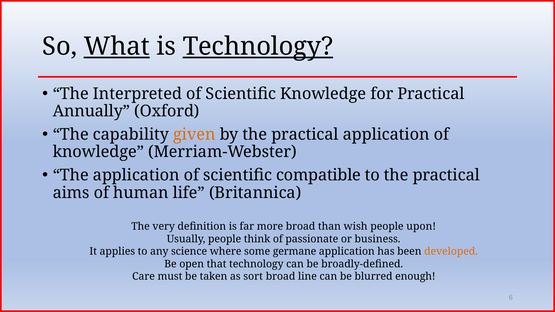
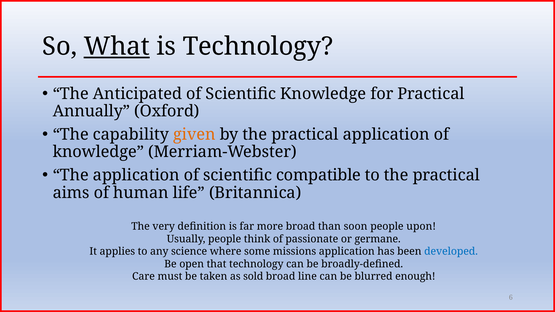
Technology underline: present -> none (258, 47)
Interpreted: Interpreted -> Anticipated (137, 94)
wish: wish -> soon (356, 227)
business: business -> germane (378, 239)
germane: germane -> missions (295, 252)
developed colour: orange -> blue (451, 252)
sort: sort -> sold (253, 277)
